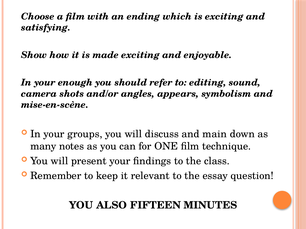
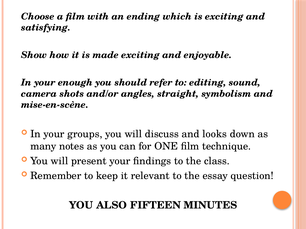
appears: appears -> straight (178, 94)
main: main -> looks (215, 134)
